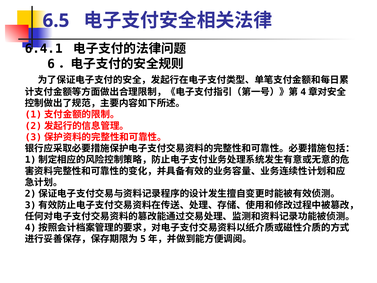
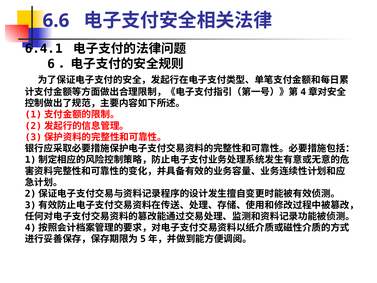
6.5: 6.5 -> 6.6 (56, 21)
